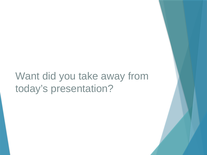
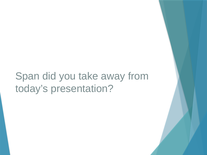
Want: Want -> Span (27, 76)
